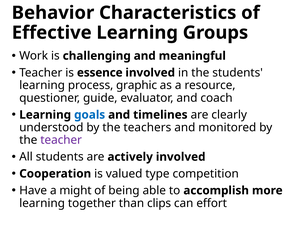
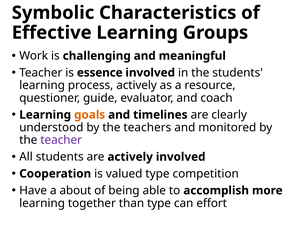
Behavior: Behavior -> Symbolic (53, 13)
process graphic: graphic -> actively (137, 85)
goals colour: blue -> orange (90, 115)
might: might -> about (75, 190)
than clips: clips -> type (159, 203)
